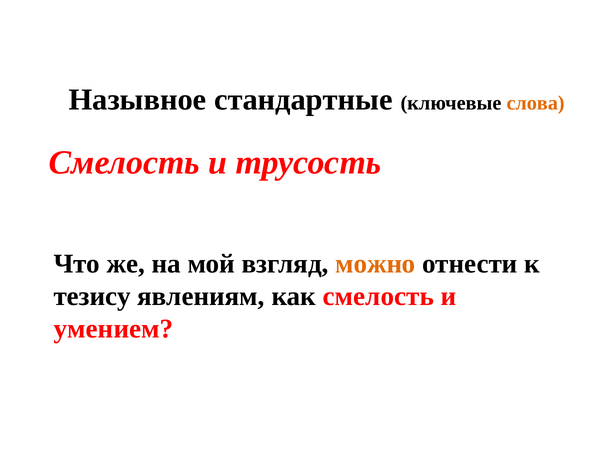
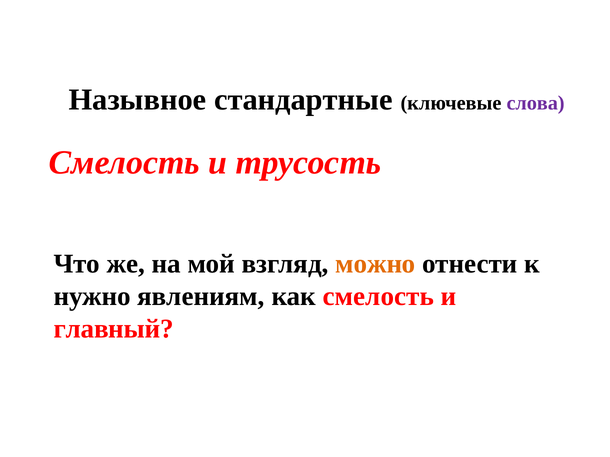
слова colour: orange -> purple (536, 103)
тезису: тезису -> нужно (92, 297)
умением: умением -> главный (114, 329)
